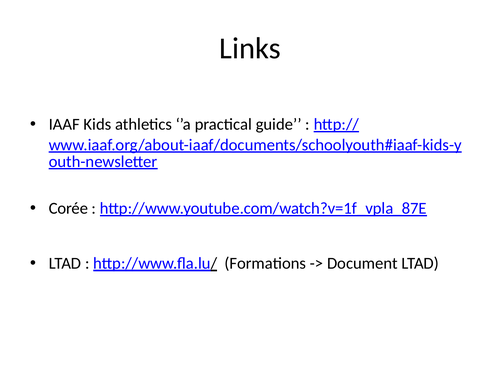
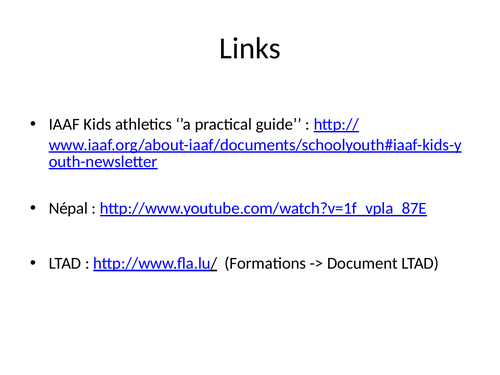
Corée: Corée -> Népal (68, 208)
